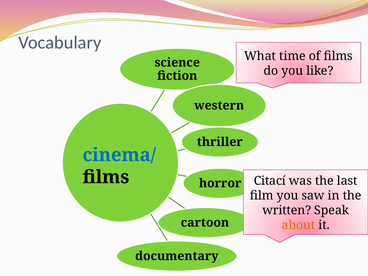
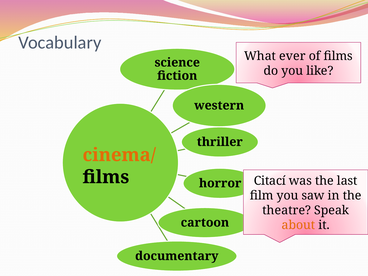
time: time -> ever (292, 56)
cinema/ colour: blue -> orange (119, 155)
written: written -> theatre (287, 210)
